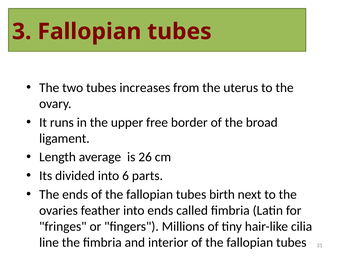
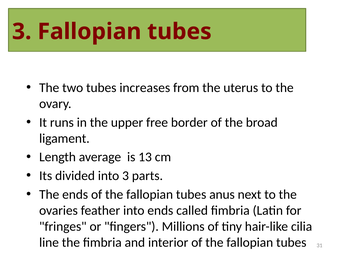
26: 26 -> 13 (145, 157)
into 6: 6 -> 3 (126, 176)
birth: birth -> anus (222, 195)
